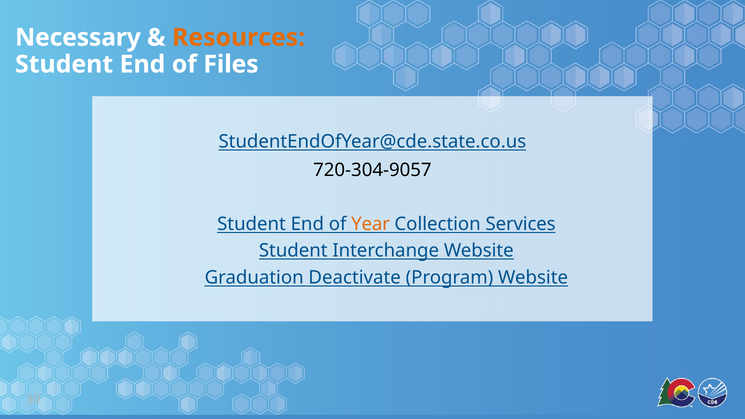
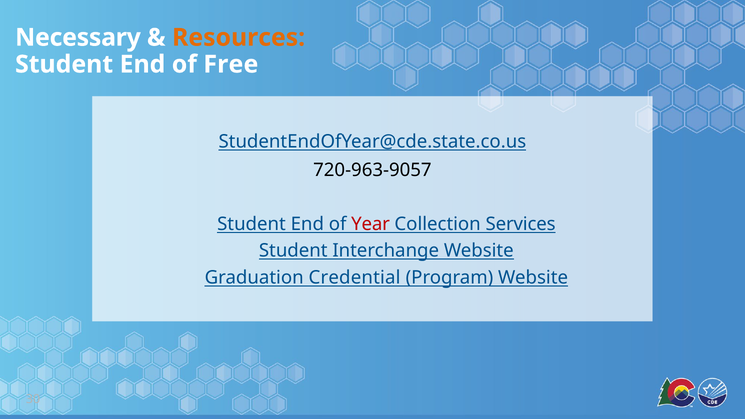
Files: Files -> Free (231, 64)
720-304-9057: 720-304-9057 -> 720-963-9057 (372, 170)
Year colour: orange -> red (371, 224)
Deactivate: Deactivate -> Credential (355, 278)
